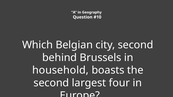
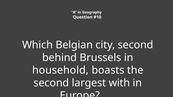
four: four -> with (119, 83)
